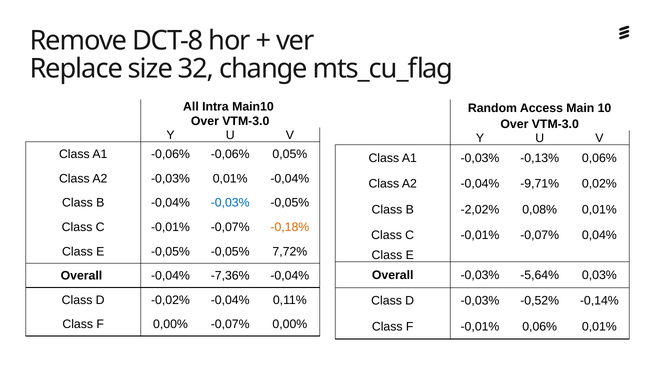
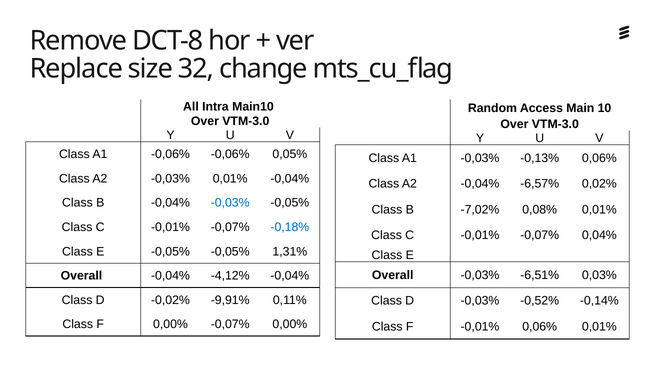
-9,71%: -9,71% -> -6,57% (540, 184)
-2,02%: -2,02% -> -7,02% (480, 209)
-0,18% colour: orange -> blue (290, 227)
7,72%: 7,72% -> 1,31% (290, 251)
-5,64%: -5,64% -> -6,51% (540, 275)
-7,36%: -7,36% -> -4,12% (230, 275)
-0,02% -0,04%: -0,04% -> -9,91% (230, 300)
